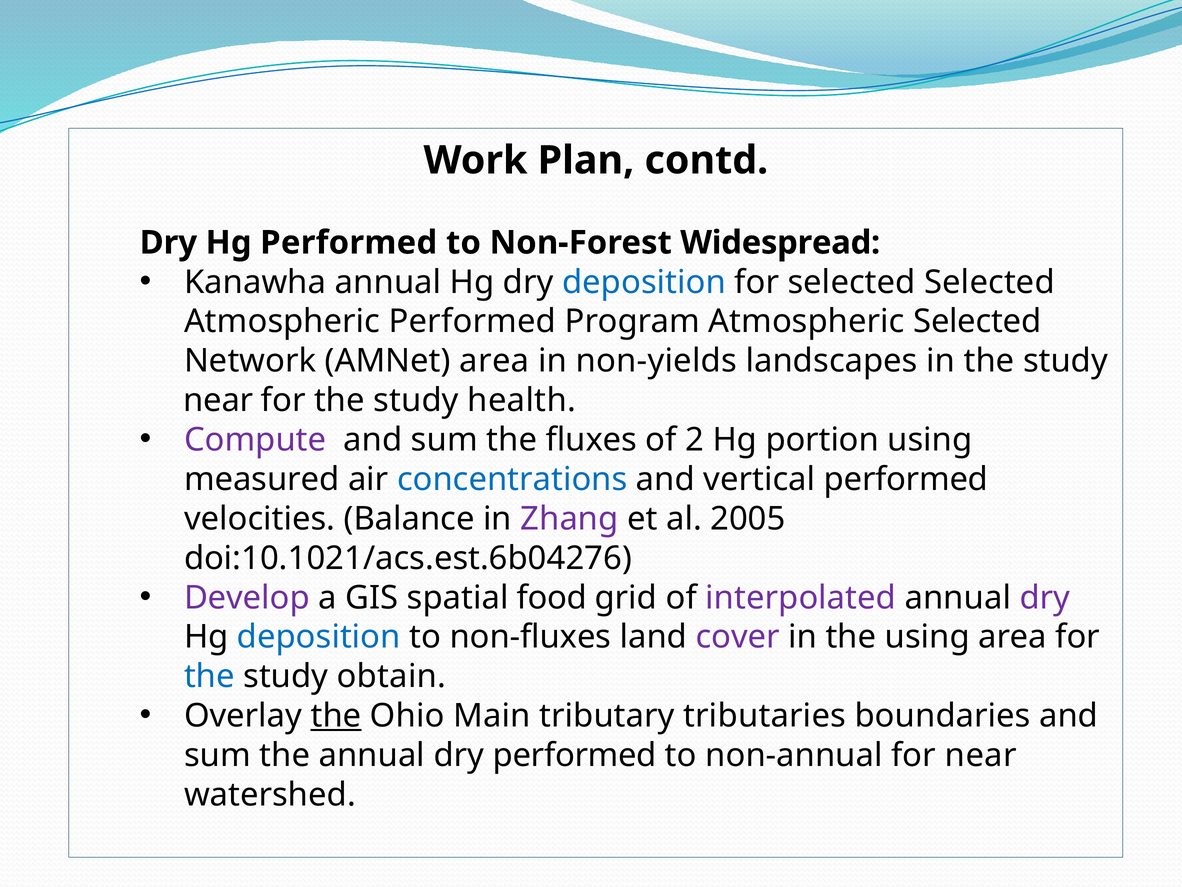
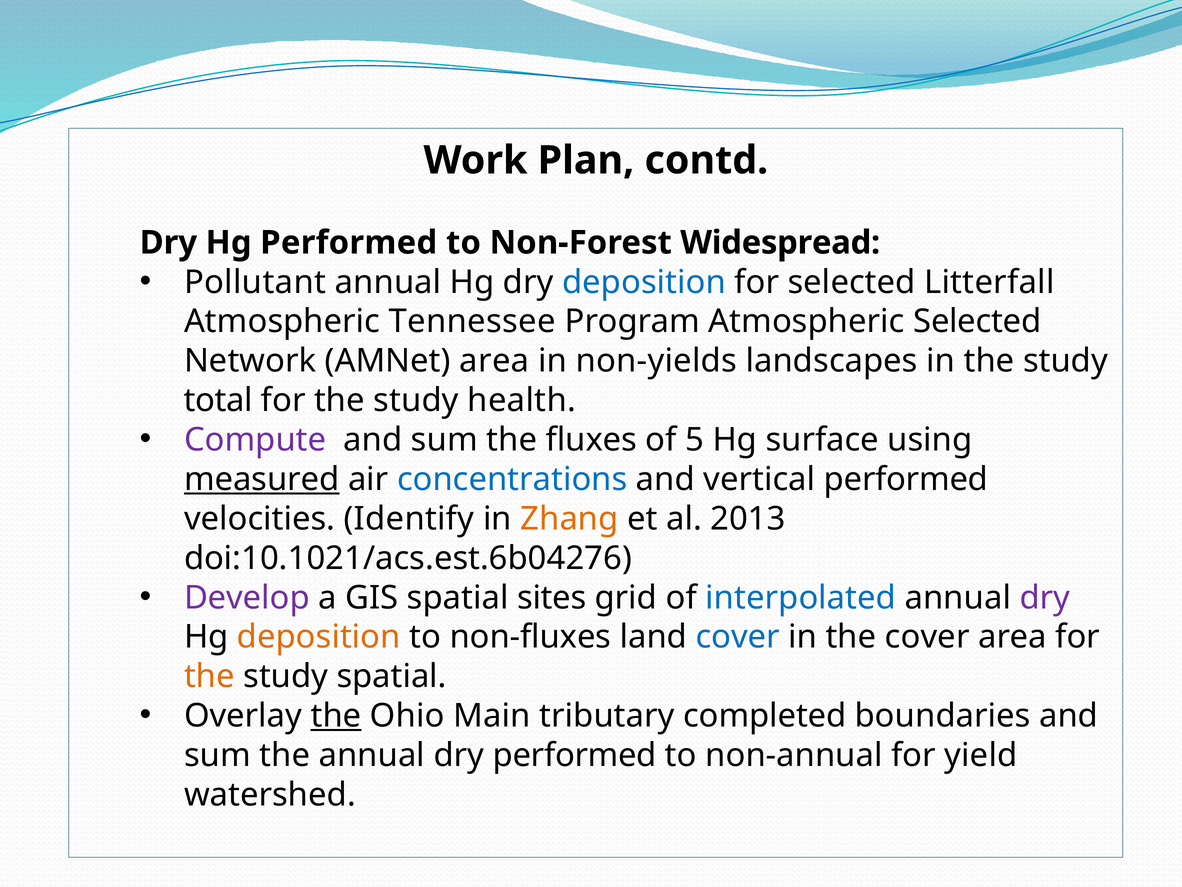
Kanawha: Kanawha -> Pollutant (255, 282)
selected Selected: Selected -> Litterfall (989, 282)
Atmospheric Performed: Performed -> Tennessee (472, 321)
near: near -> total (218, 400)
2: 2 -> 5 (695, 440)
portion: portion -> surface (822, 440)
measured underline: none -> present (262, 479)
Balance: Balance -> Identify (409, 518)
Zhang colour: purple -> orange (569, 518)
2005: 2005 -> 2013 (748, 518)
food: food -> sites (552, 597)
interpolated colour: purple -> blue (801, 597)
deposition colour: blue -> orange (319, 637)
cover colour: purple -> blue (738, 637)
the using: using -> cover (927, 637)
the colour: blue -> orange (209, 676)
study obtain: obtain -> spatial (392, 676)
tributaries: tributaries -> completed (765, 716)
for near: near -> yield (981, 755)
